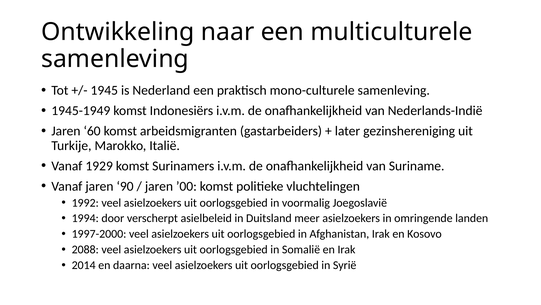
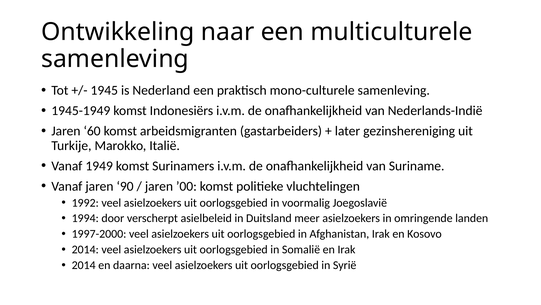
1929: 1929 -> 1949 (99, 166)
2088: 2088 -> 2014 (85, 249)
